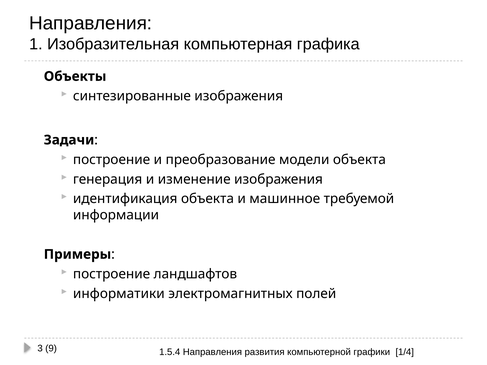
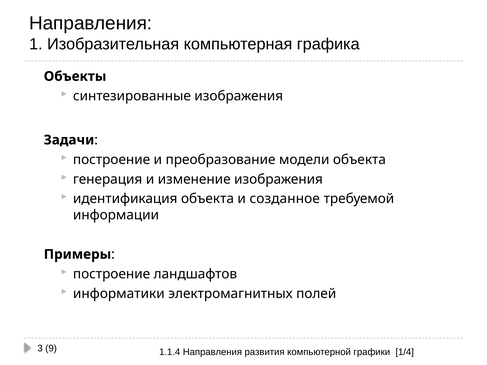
машинное: машинное -> созданное (285, 199)
1.5.4: 1.5.4 -> 1.1.4 (170, 352)
